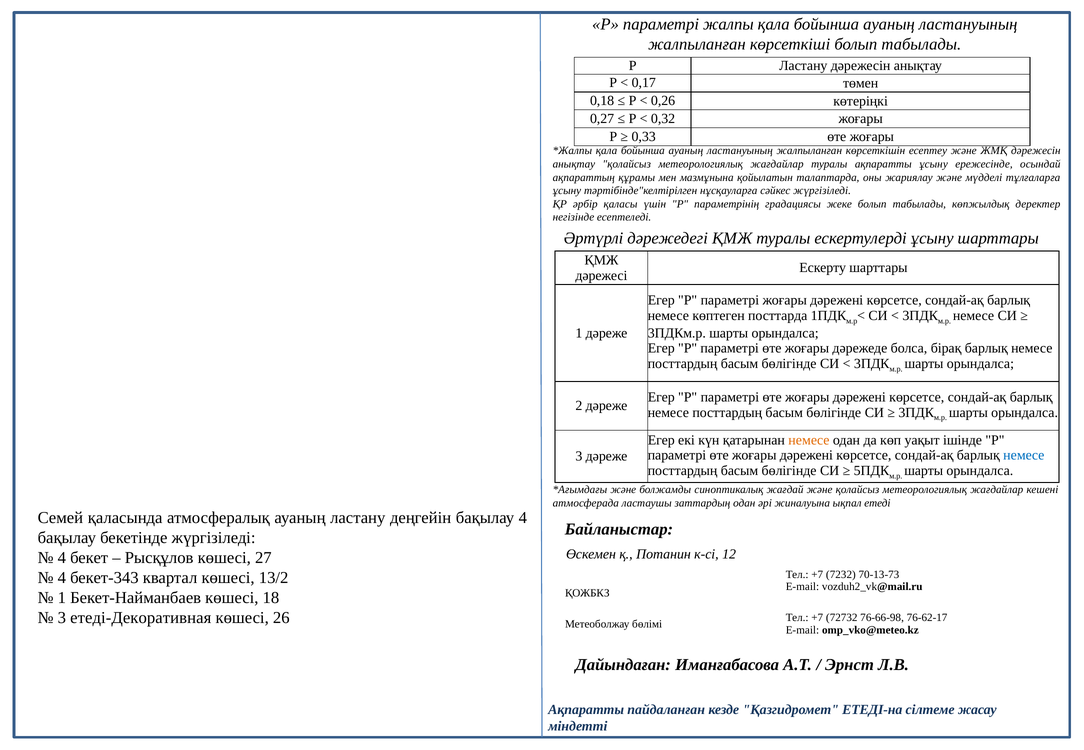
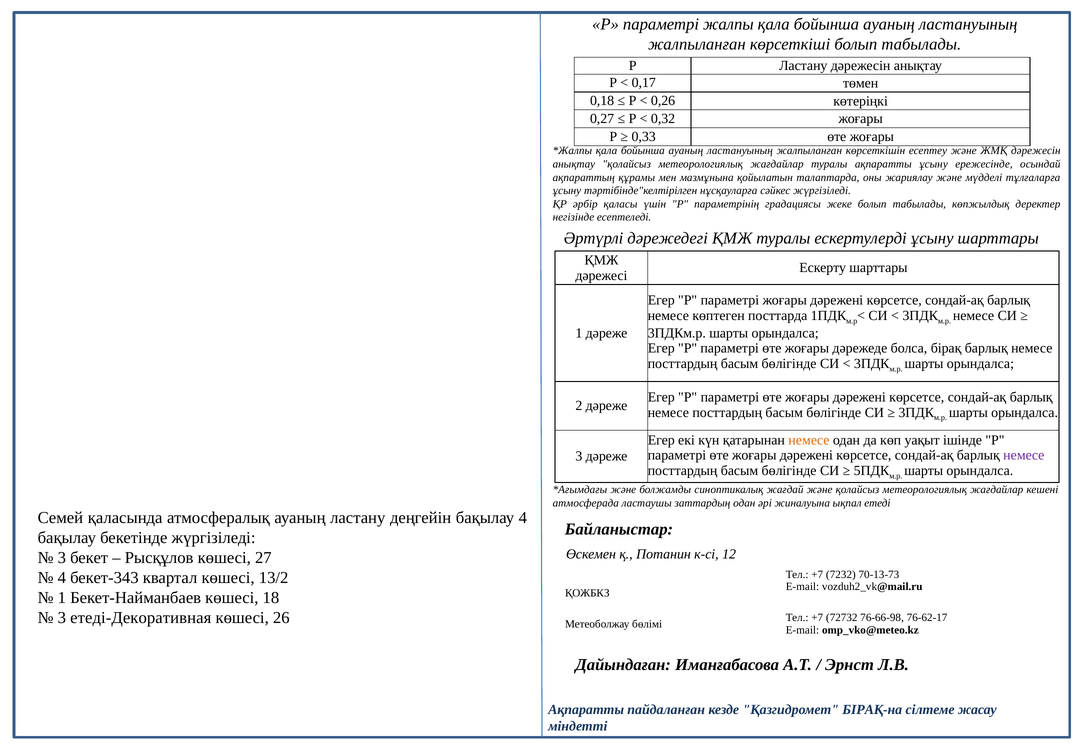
немесе colour: blue -> purple (1024, 456)
4: 4 -> 3 (62, 558)
ЕТЕДІ-на: ЕТЕДІ-на -> БІРАҚ-на (872, 710)
